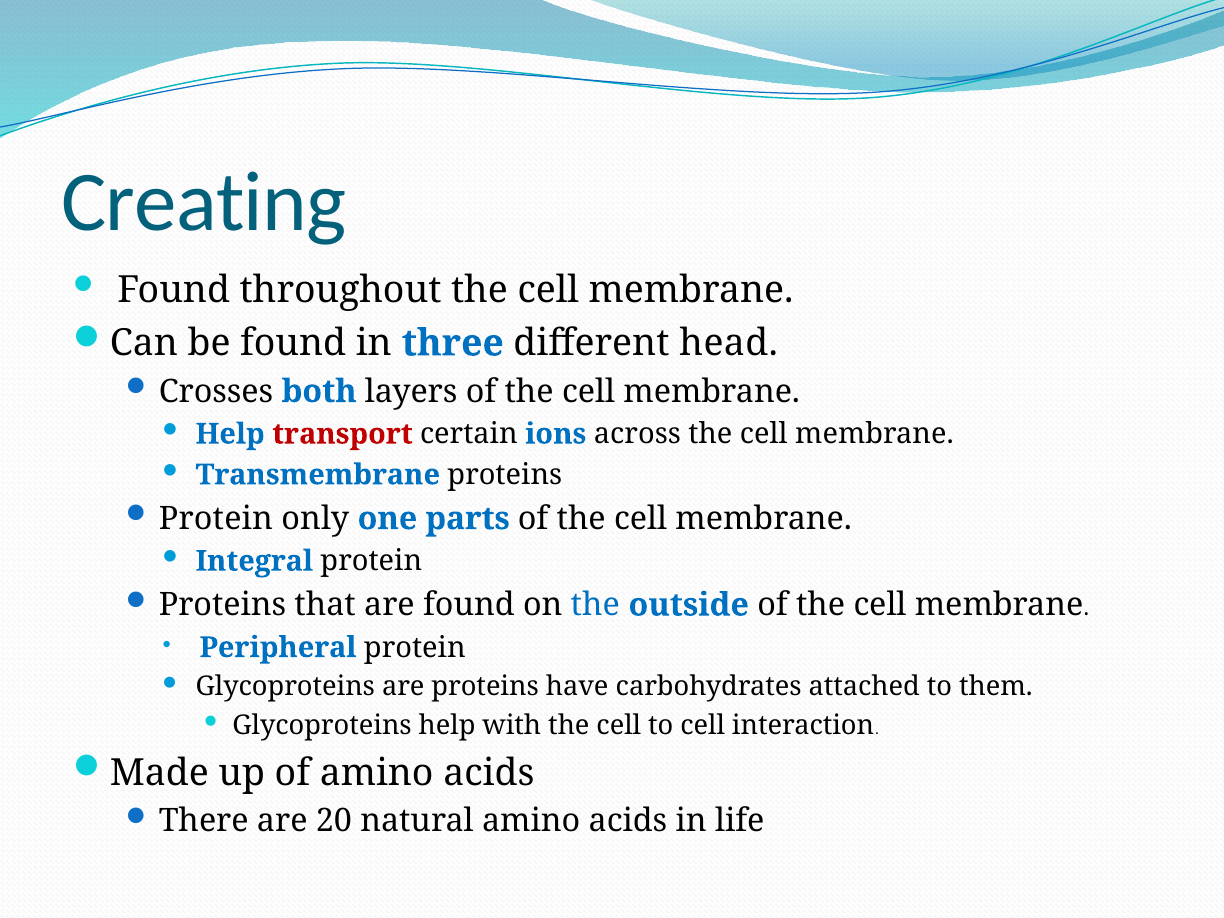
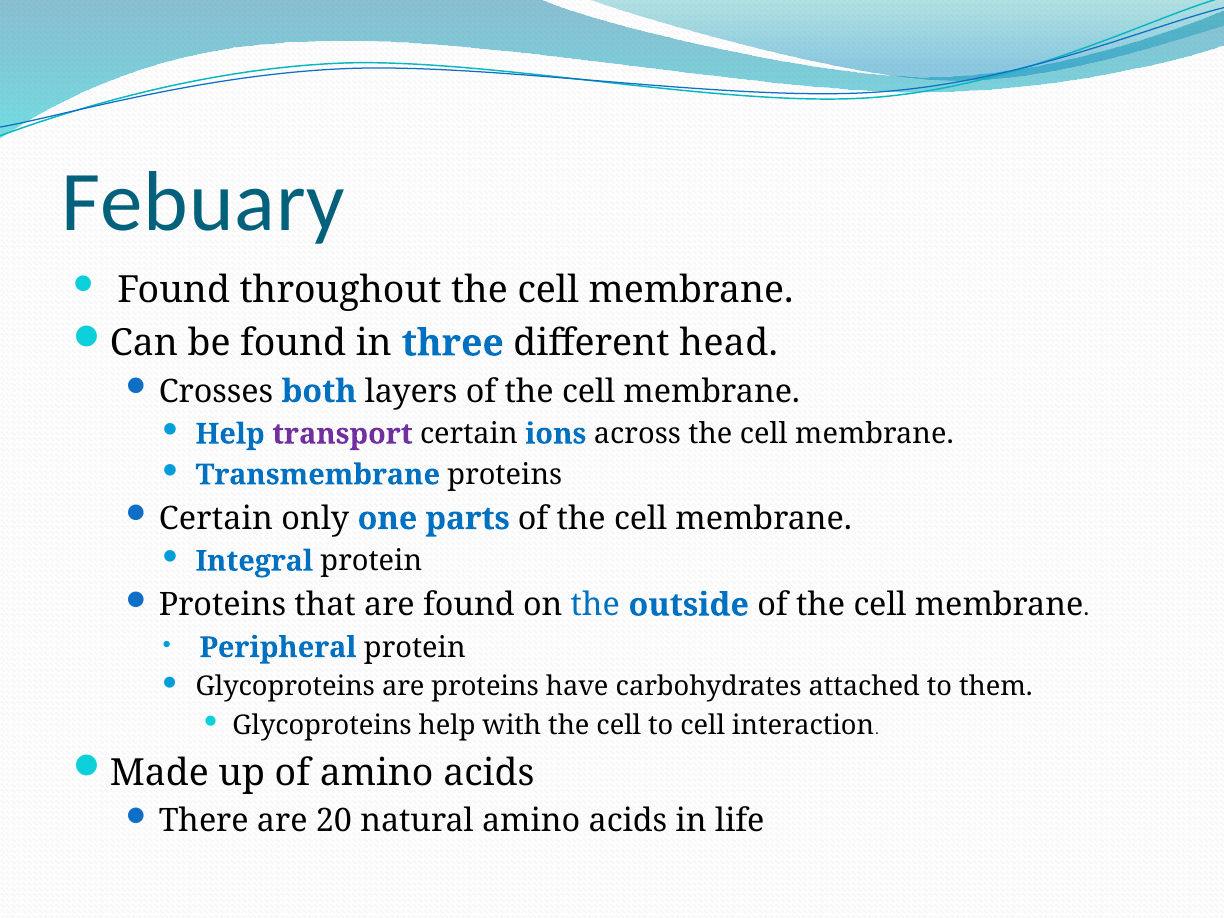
Creating: Creating -> Febuary (203, 202)
transport colour: red -> purple (342, 434)
Protein: Protein -> Certain (216, 519)
